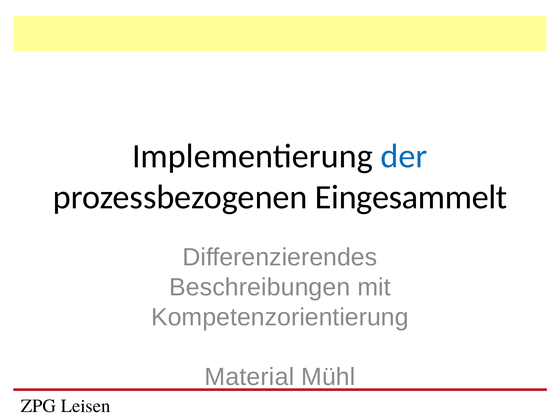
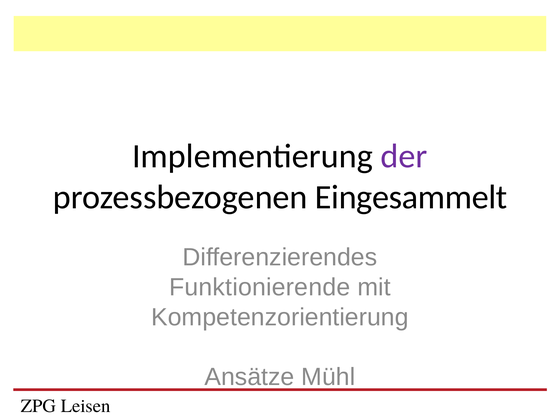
der colour: blue -> purple (404, 156)
Beschreibungen: Beschreibungen -> Funktionierende (260, 287)
Material: Material -> Ansätze (249, 377)
